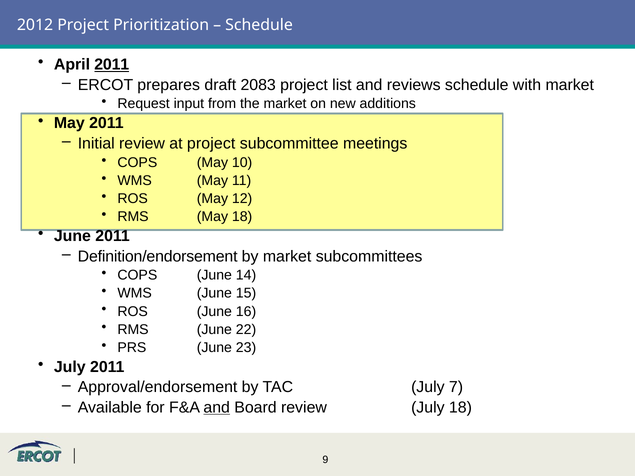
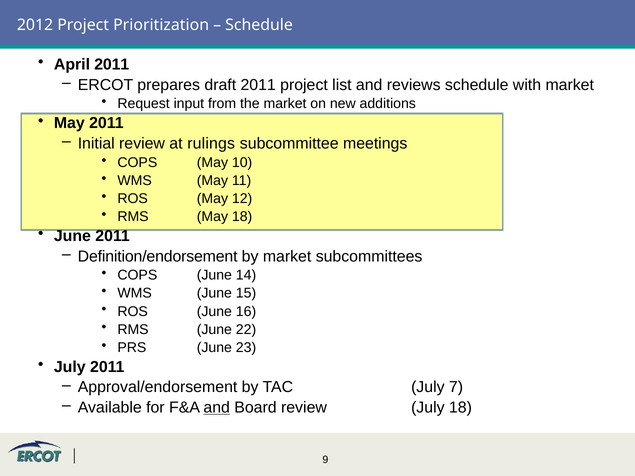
2011 underline: present -> none (112, 65)
draft 2083: 2083 -> 2011 (258, 85)
at project: project -> rulings (211, 144)
